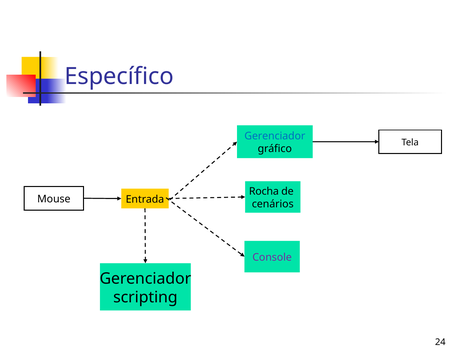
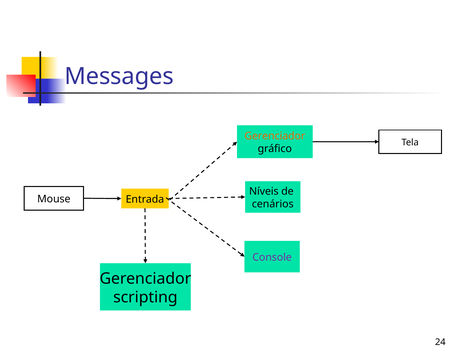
Específico: Específico -> Messages (119, 76)
Gerenciador colour: blue -> orange (275, 136)
Rocha: Rocha -> Níveis (264, 192)
